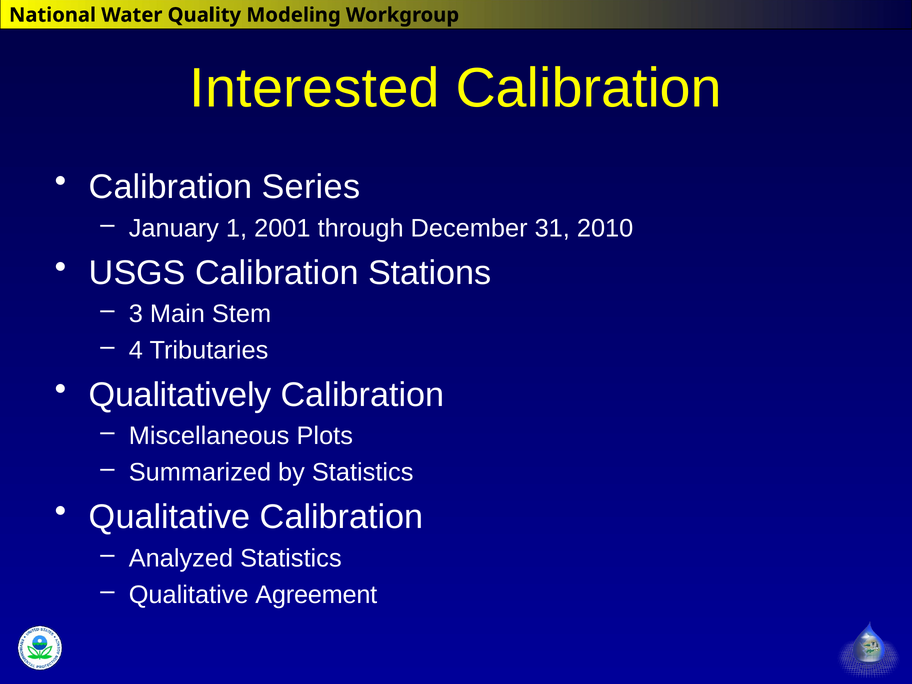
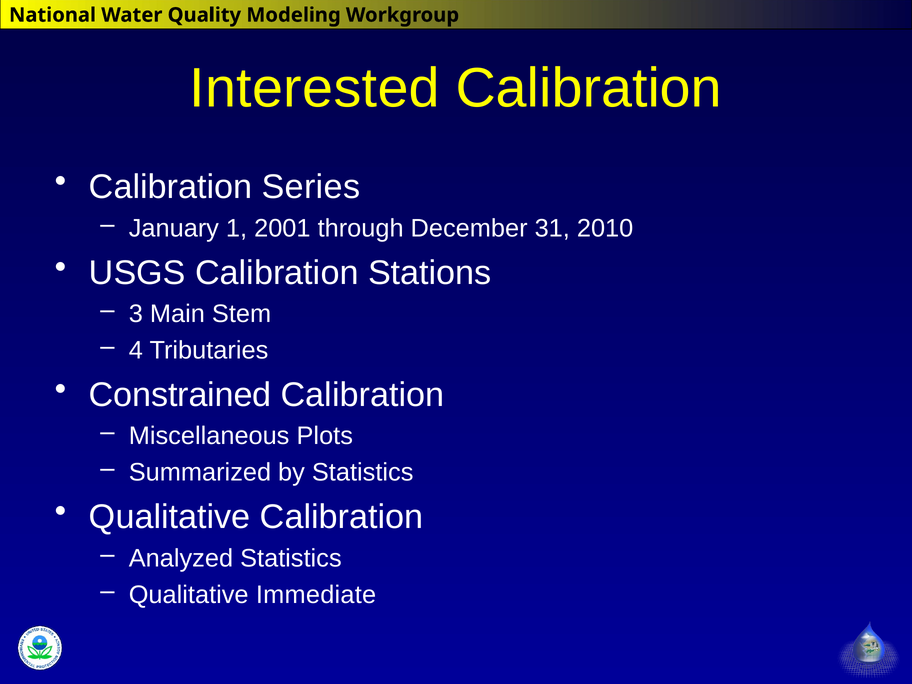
Qualitatively: Qualitatively -> Constrained (180, 395)
Agreement: Agreement -> Immediate (316, 595)
